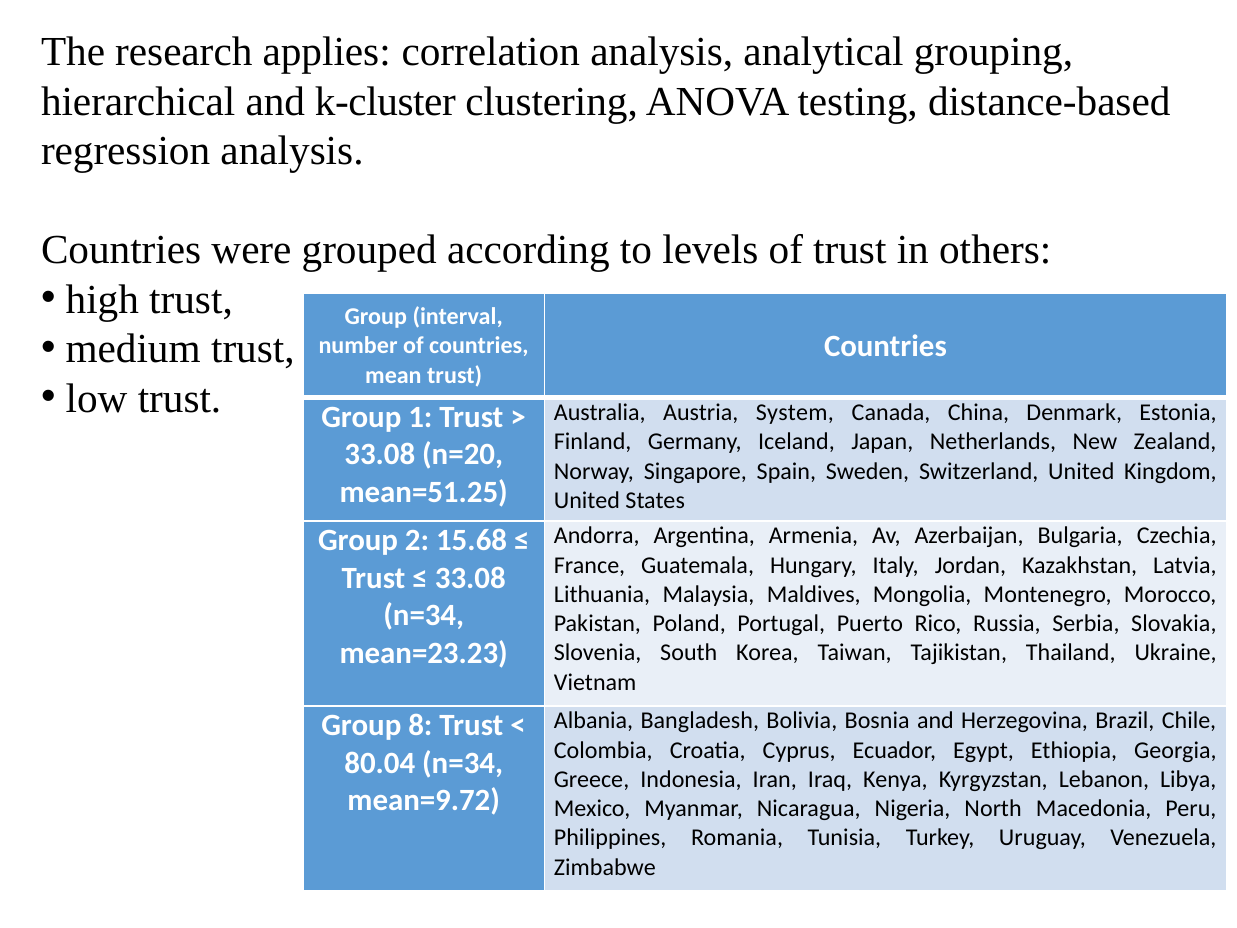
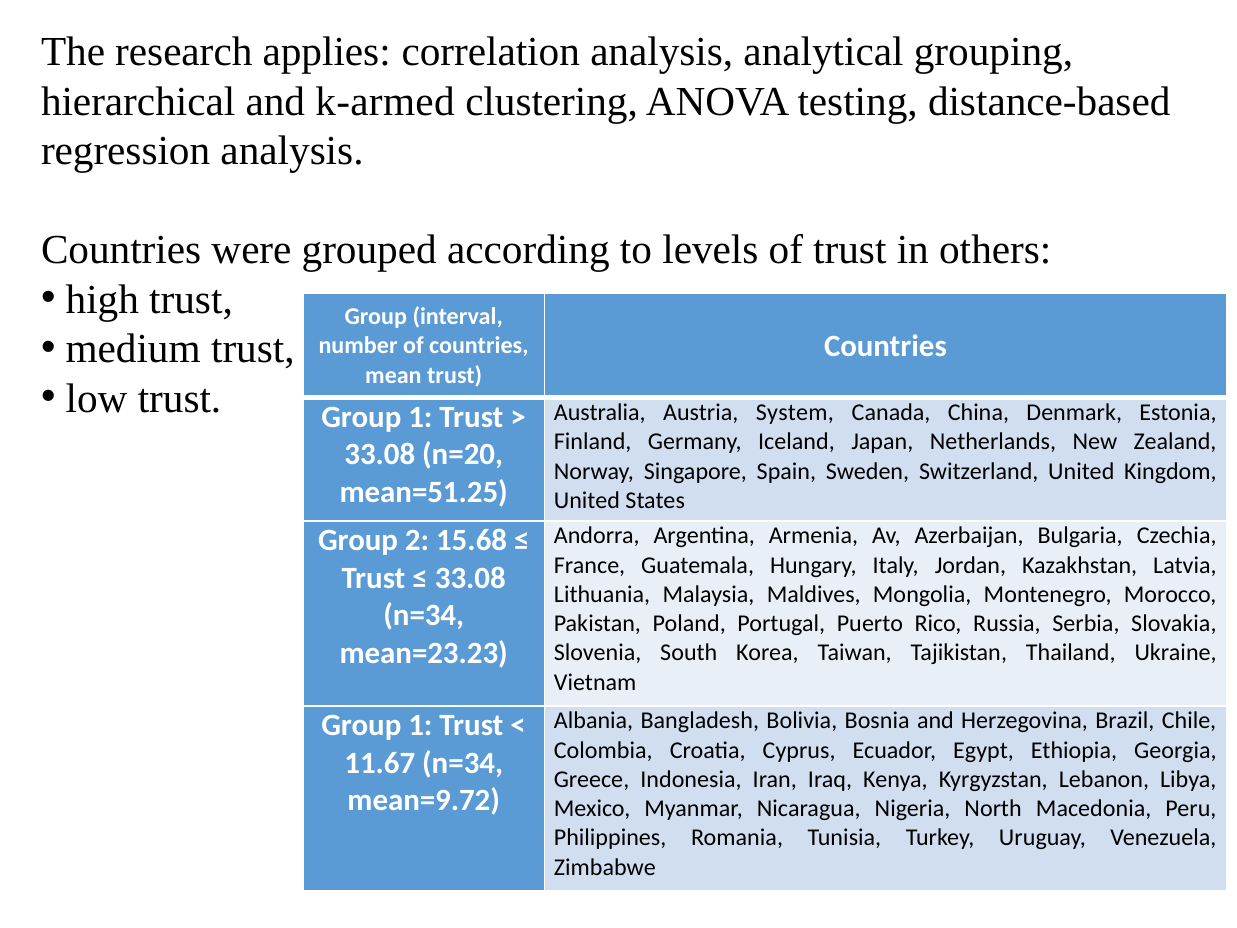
k-cluster: k-cluster -> k-armed (385, 102)
8: 8 -> 1 (420, 725)
80.04: 80.04 -> 11.67 (380, 763)
